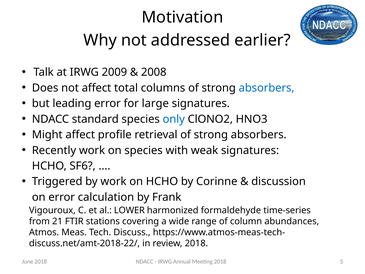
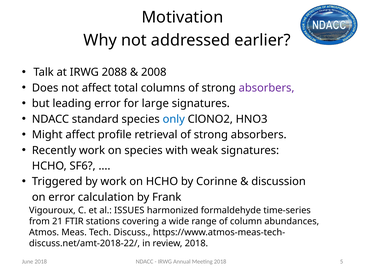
2009: 2009 -> 2088 (114, 72)
absorbers colour: blue -> purple (267, 88)
LOWER: LOWER -> ISSUES (129, 210)
